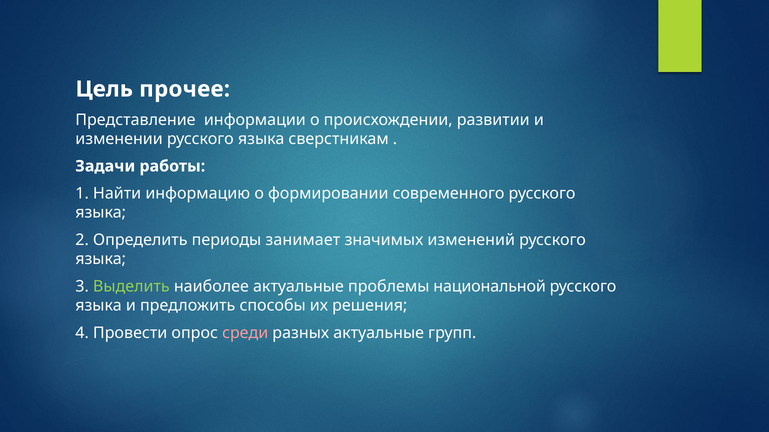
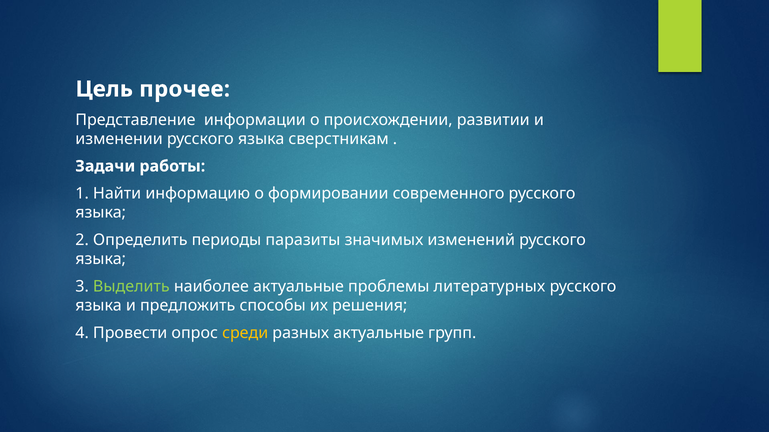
занимает: занимает -> паразиты (303, 240)
национальной: национальной -> литературных (489, 287)
среди colour: pink -> yellow (245, 333)
